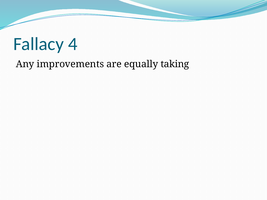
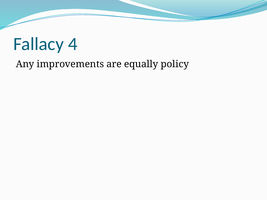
taking: taking -> policy (175, 64)
